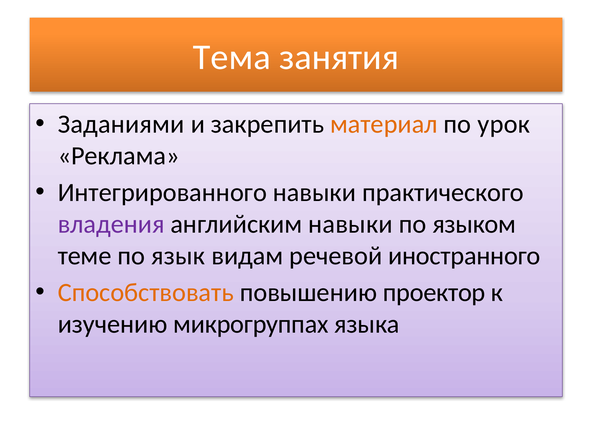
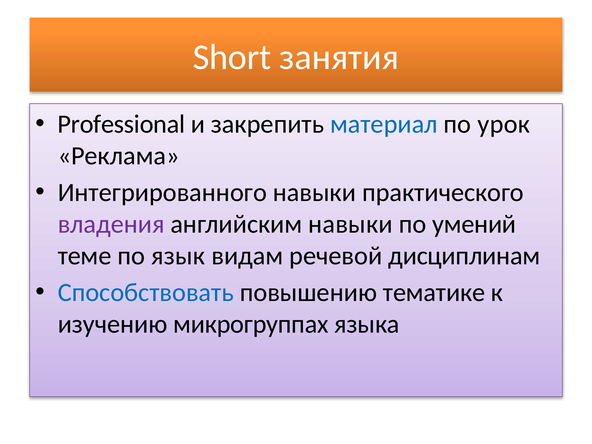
Тема: Тема -> Short (232, 57)
Заданиями: Заданиями -> Professional (121, 124)
материал colour: orange -> blue (384, 124)
языком: языком -> умений (474, 224)
иностранного: иностранного -> дисциплинам (464, 256)
Способствовать colour: orange -> blue (146, 293)
проектор: проектор -> тематике (434, 293)
